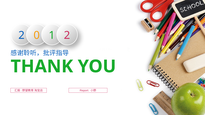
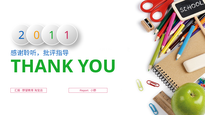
2: 2 -> 1 (67, 35)
